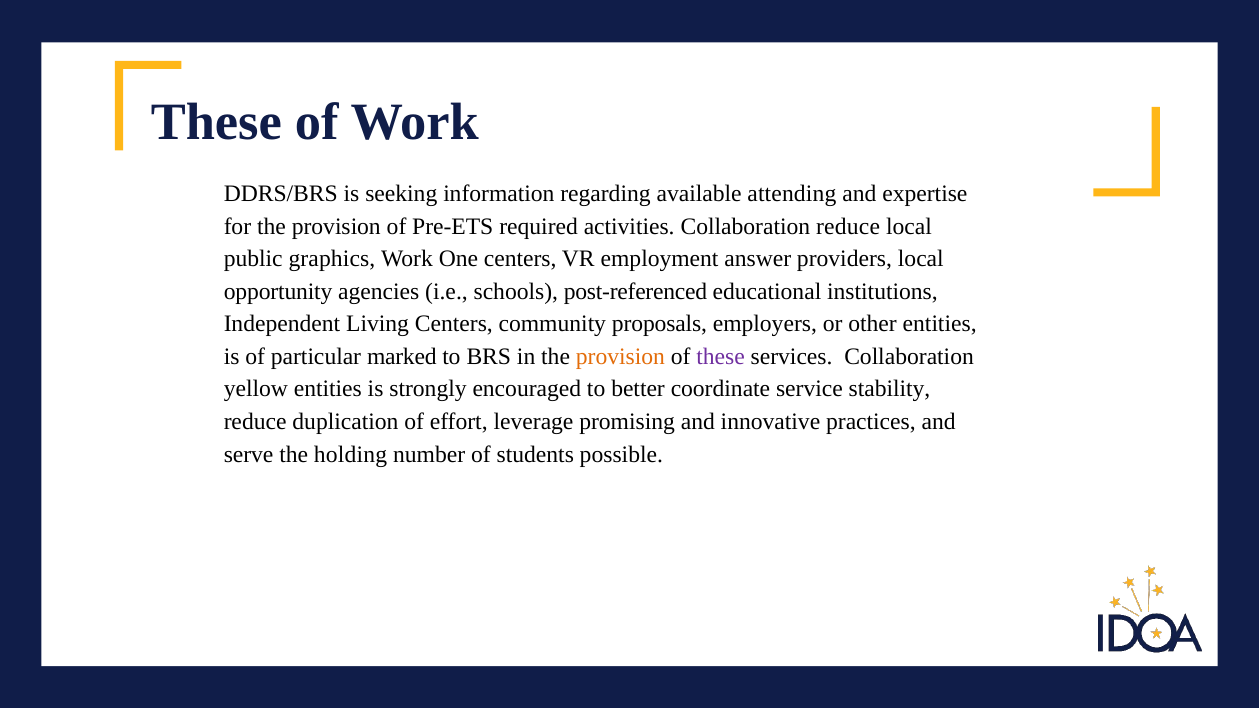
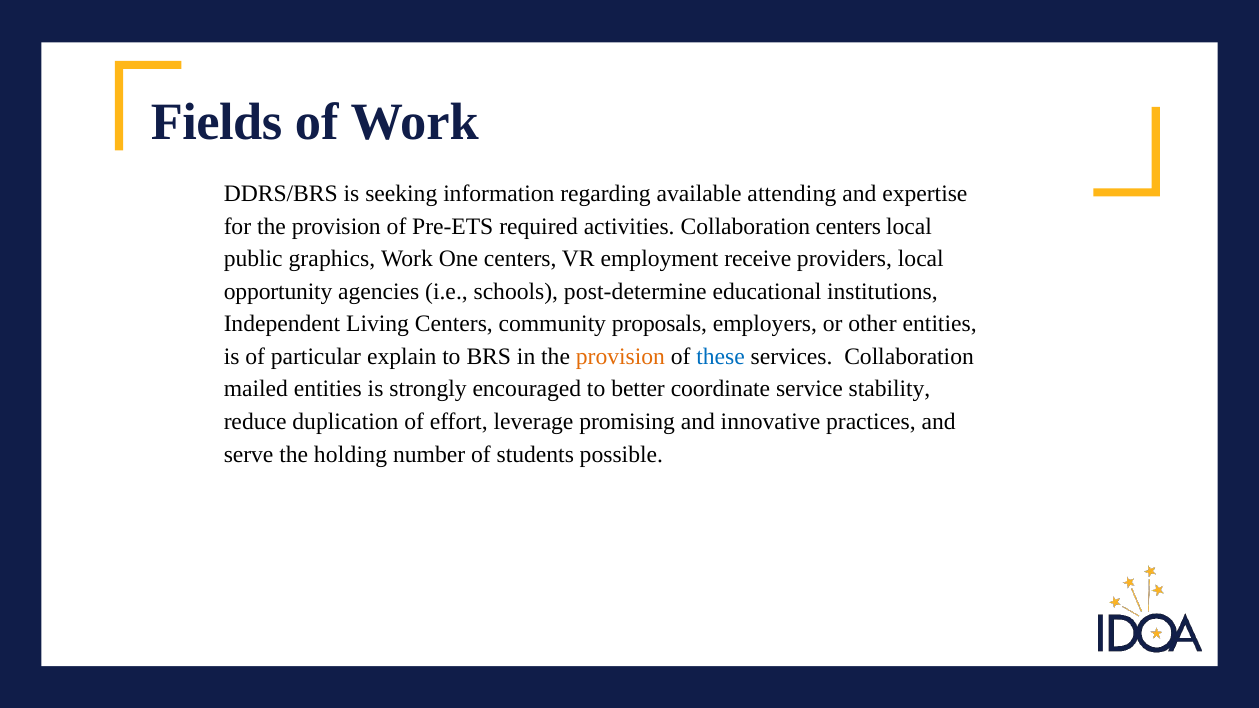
These: These -> Fields (217, 122)
Collaboration reduce: reduce -> centers (848, 226)
answer: answer -> receive (758, 259)
post-referenced: post-referenced -> post-determine (635, 292)
marked: marked -> explain (402, 357)
these colour: purple -> blue (721, 357)
yellow: yellow -> mailed (256, 389)
